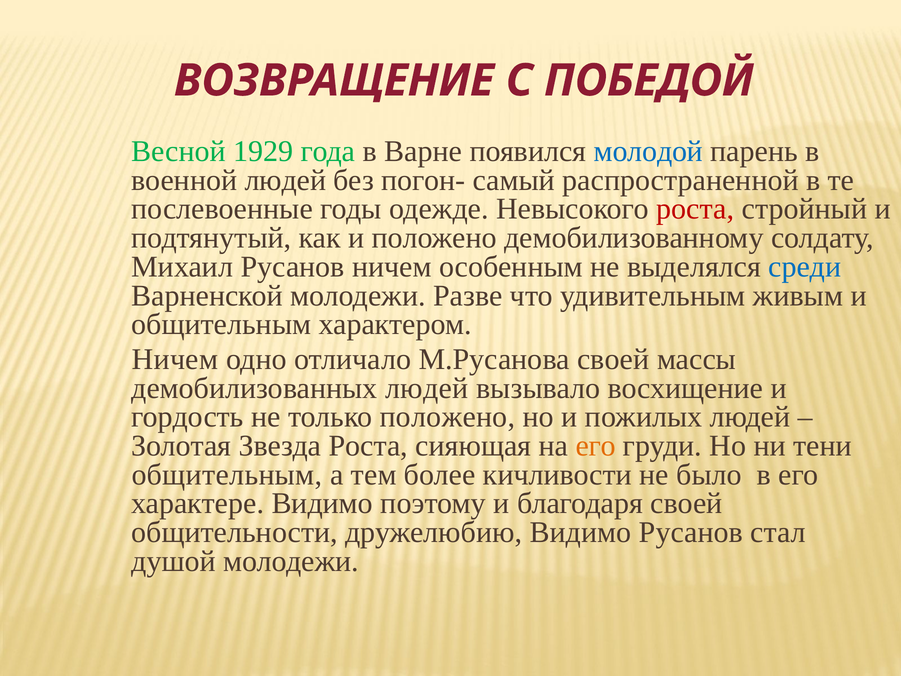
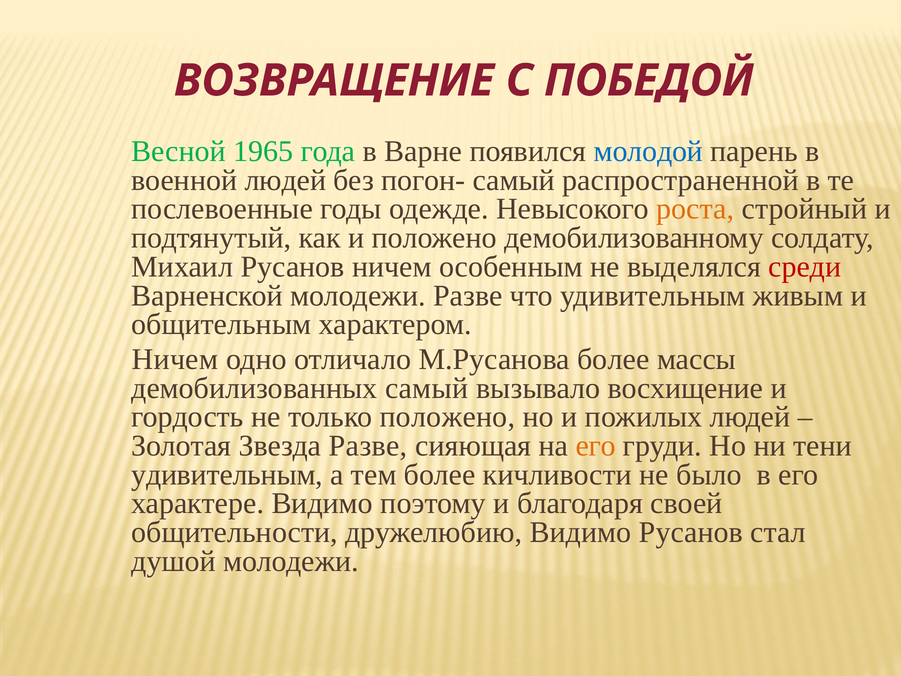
1929: 1929 -> 1965 (263, 151)
роста colour: red -> orange (695, 209)
среди colour: blue -> red (805, 267)
М.Русанова своей: своей -> более (613, 359)
демобилизованных людей: людей -> самый (427, 388)
Звезда Роста: Роста -> Разве (368, 446)
общительным: общительным -> удивительным (227, 475)
